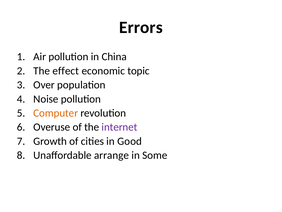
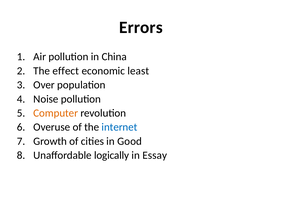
topic: topic -> least (138, 71)
internet colour: purple -> blue (119, 127)
arrange: arrange -> logically (112, 155)
Some: Some -> Essay (155, 155)
